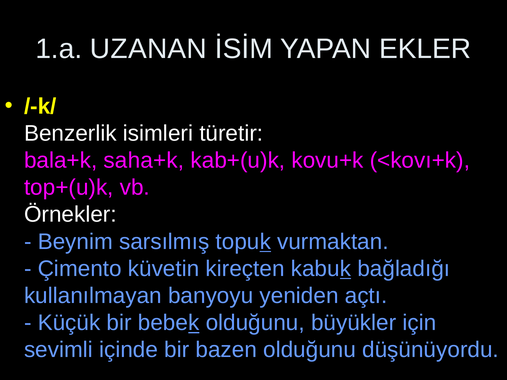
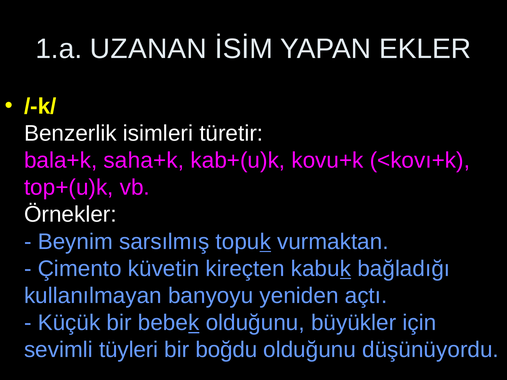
içinde: içinde -> tüyleri (129, 350)
bazen: bazen -> boğdu (226, 350)
